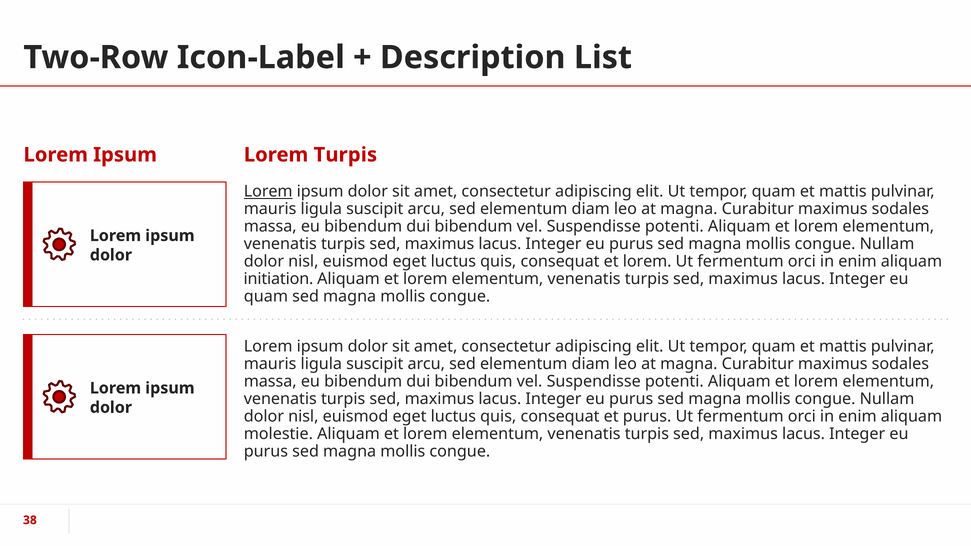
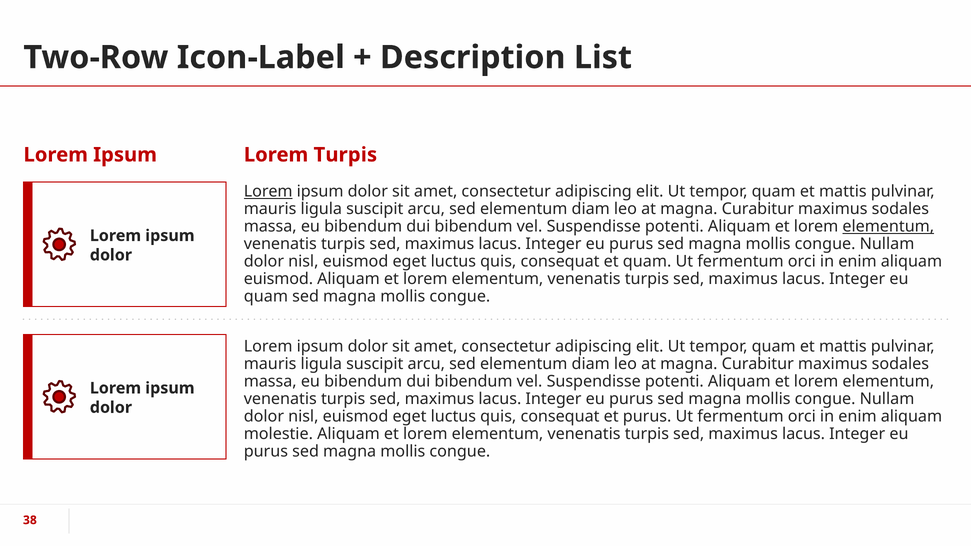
elementum underline: none -> present (888, 227)
consequat et lorem: lorem -> quam (647, 262)
initiation: initiation -> euismod (278, 279)
